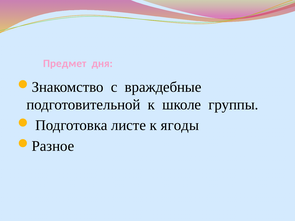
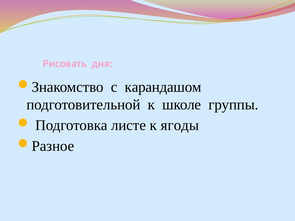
Предмет: Предмет -> Рисовать (65, 64)
враждебные: враждебные -> карандашом (163, 87)
